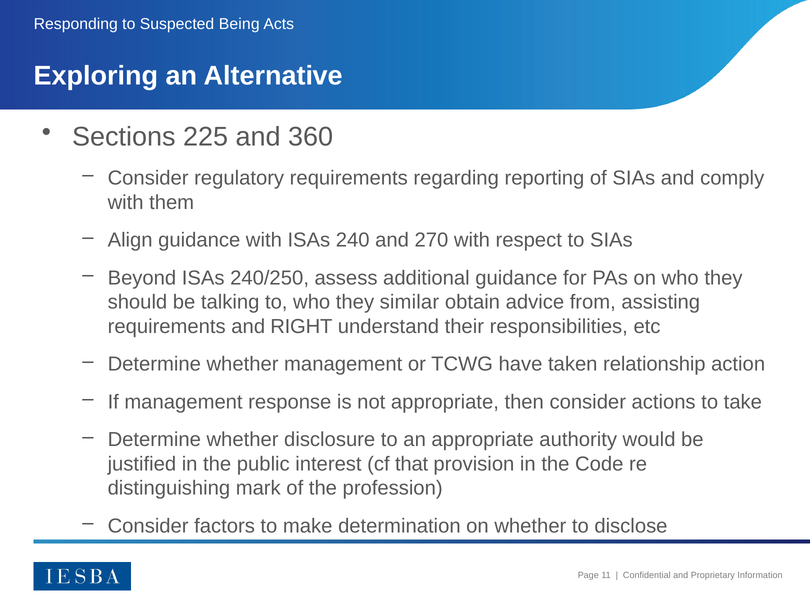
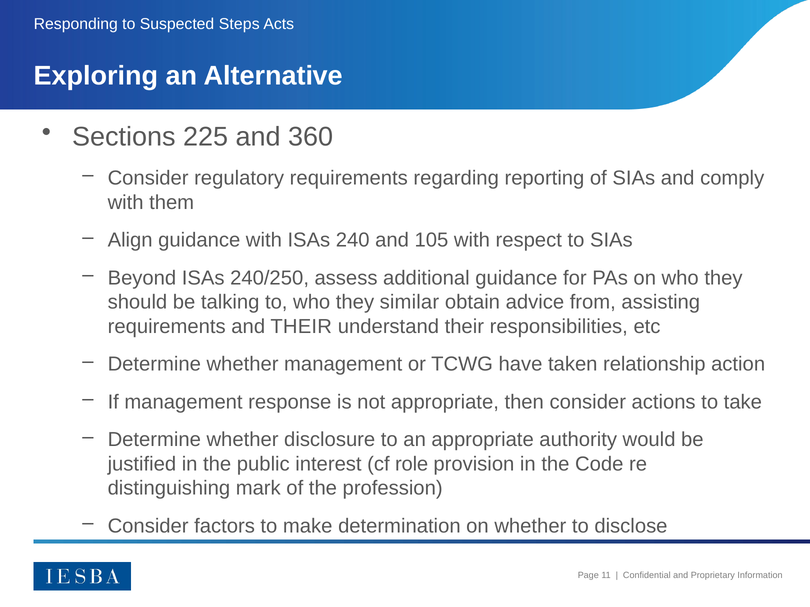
Being: Being -> Steps (239, 24)
270: 270 -> 105 (431, 240)
and RIGHT: RIGHT -> THEIR (301, 327)
that: that -> role (412, 464)
